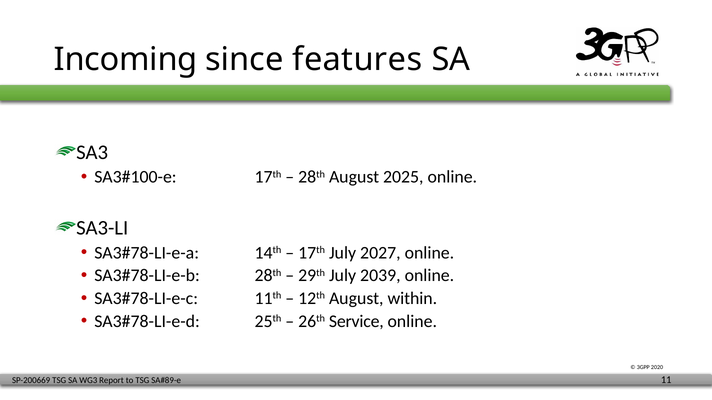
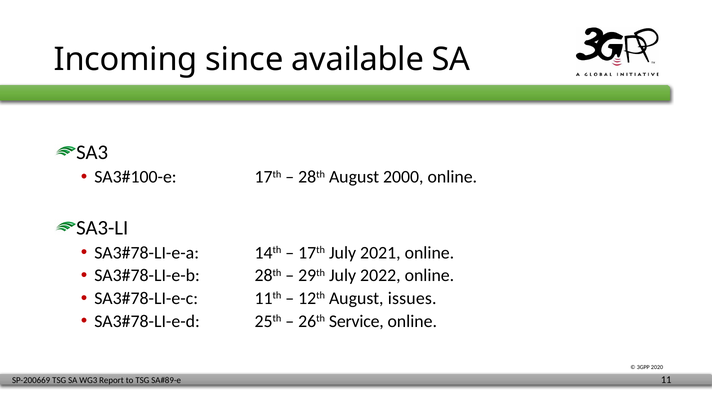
features: features -> available (358, 60)
2025: 2025 -> 2000 (403, 177)
2027: 2027 -> 2021 (380, 253)
2039: 2039 -> 2022 (380, 276)
within: within -> issues (412, 299)
